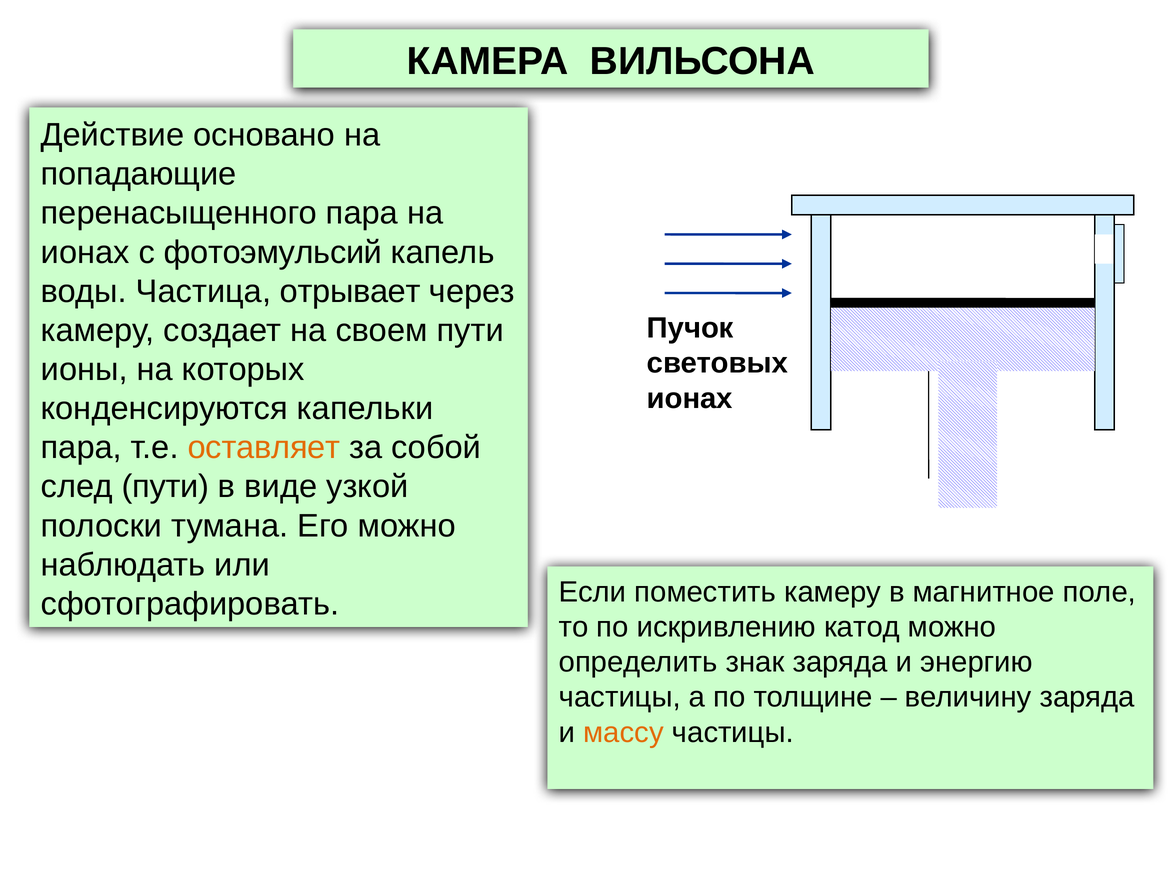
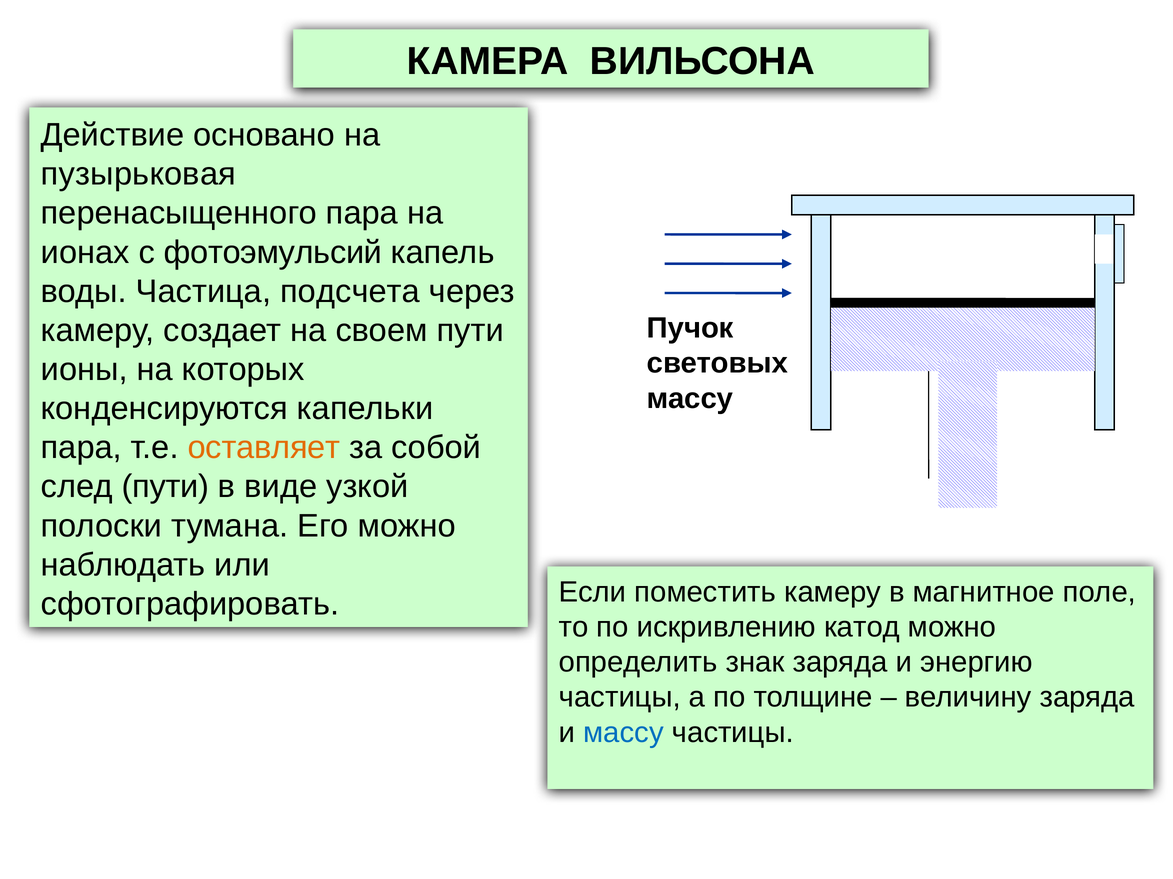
попадающие: попадающие -> пузырьковая (138, 174)
отрывает: отрывает -> подсчета (350, 292)
ионах: ионах -> массу (690, 399)
массу colour: orange -> blue (624, 733)
